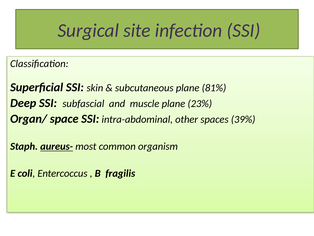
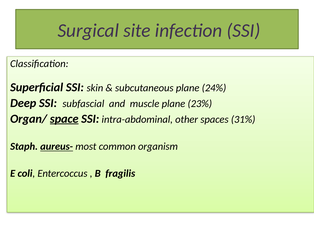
81%: 81% -> 24% (214, 88)
space underline: none -> present (64, 118)
39%: 39% -> 31% (243, 119)
